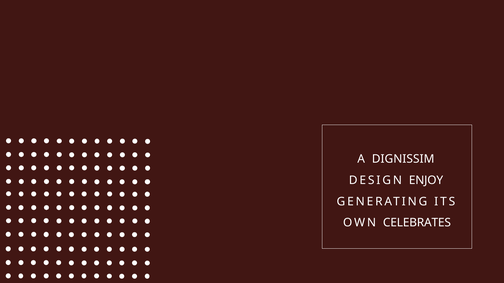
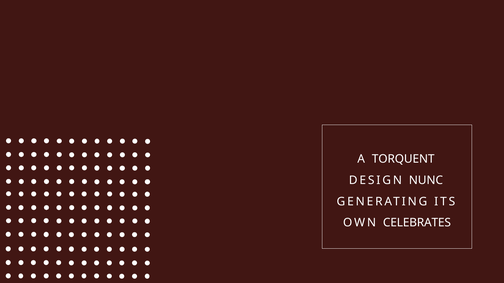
DIGNISSIM: DIGNISSIM -> TORQUENT (403, 159)
ENJOY: ENJOY -> NUNC (426, 181)
